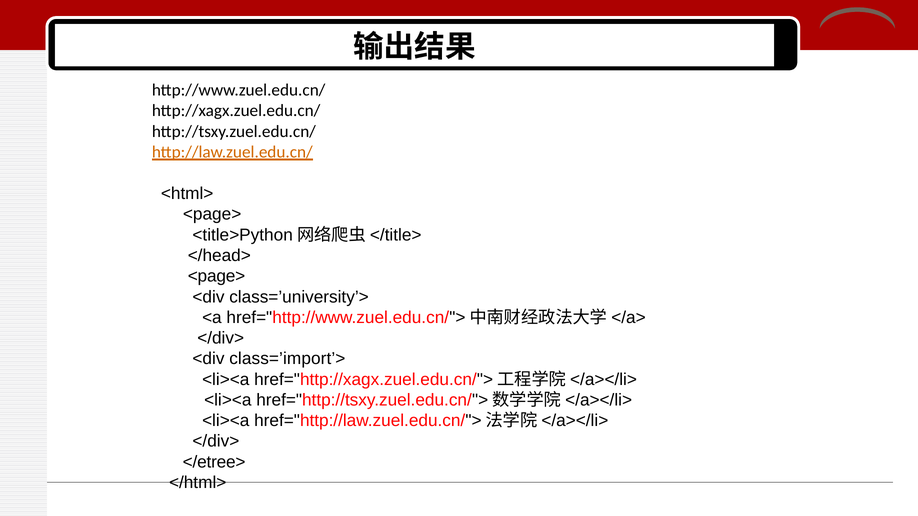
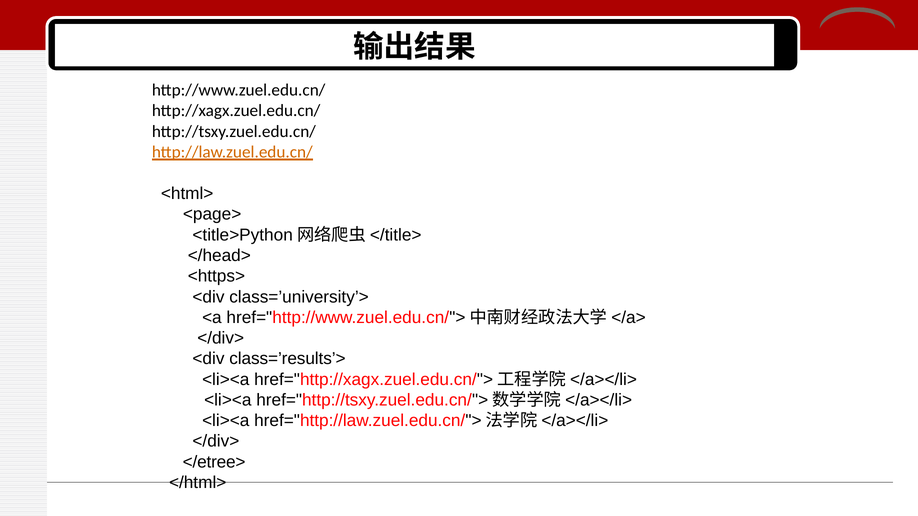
<page>: <page> -> <https> (216, 276)
class=’import’>: class=’import’> -> class=’results’> (287, 359)
